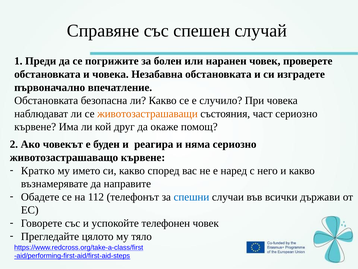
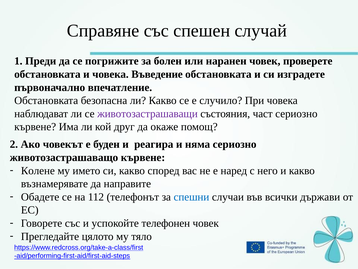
Незабавна: Незабавна -> Въведение (157, 74)
животозастрашаващи colour: orange -> purple (148, 113)
Кратко: Кратко -> Колене (38, 170)
